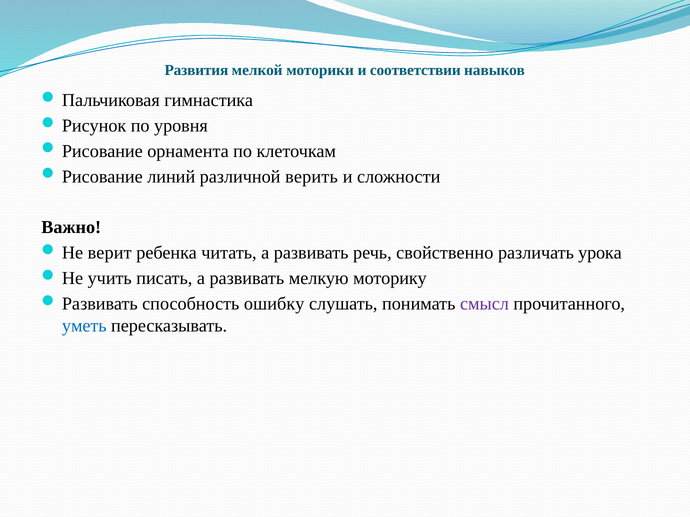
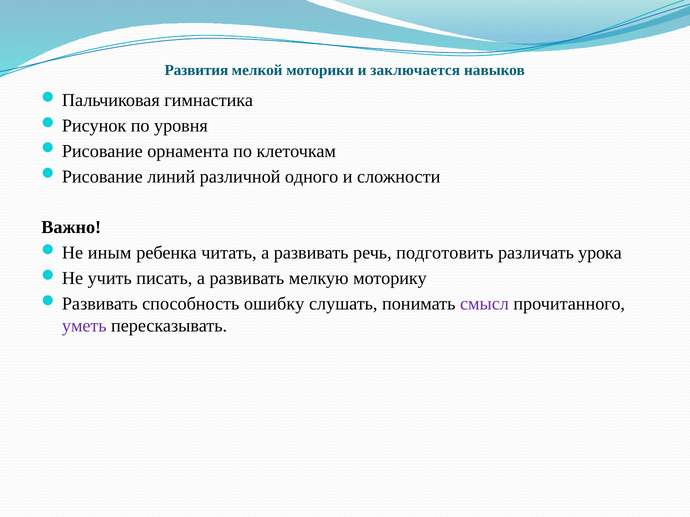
соответствии: соответствии -> заключается (415, 70)
верить: верить -> одного (312, 177)
верит: верит -> иным (110, 253)
свойственно: свойственно -> подготовить (445, 253)
уметь colour: blue -> purple (84, 326)
